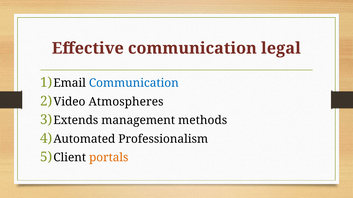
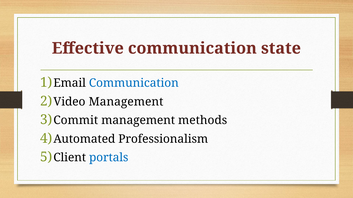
legal: legal -> state (281, 48)
Video Atmospheres: Atmospheres -> Management (126, 102)
Extends: Extends -> Commit (76, 121)
portals colour: orange -> blue (109, 158)
